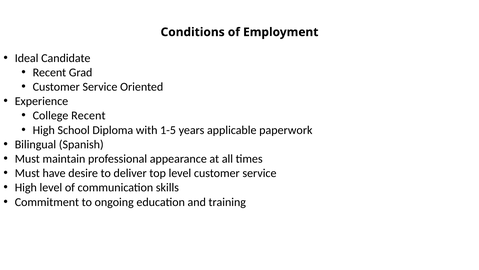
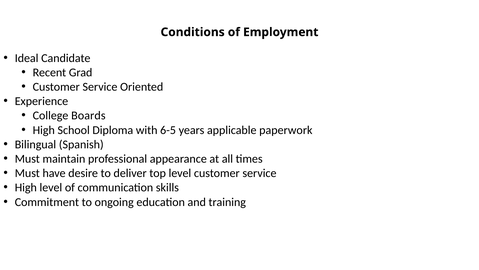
College Recent: Recent -> Boards (88, 115)
1-5: 1-5 -> 6-5 (168, 130)
